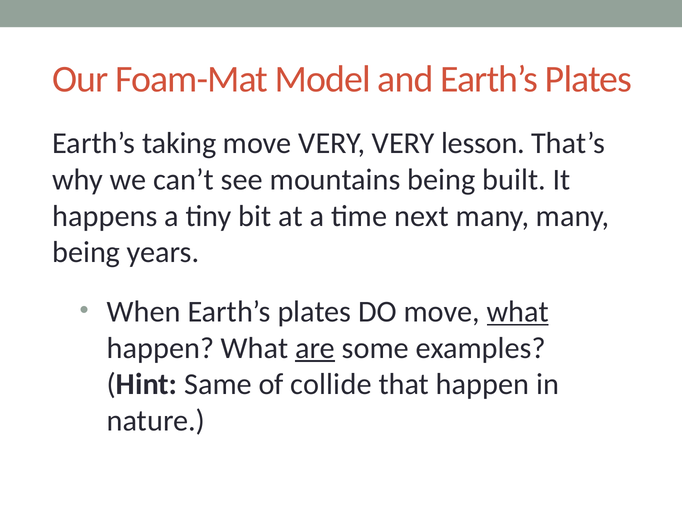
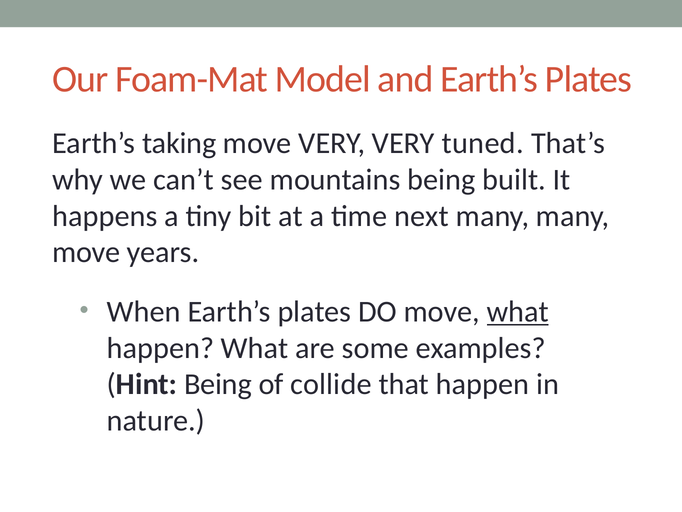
lesson: lesson -> tuned (483, 143)
being: being -> move (86, 252)
are underline: present -> none (315, 348)
Hint Same: Same -> Being (218, 384)
